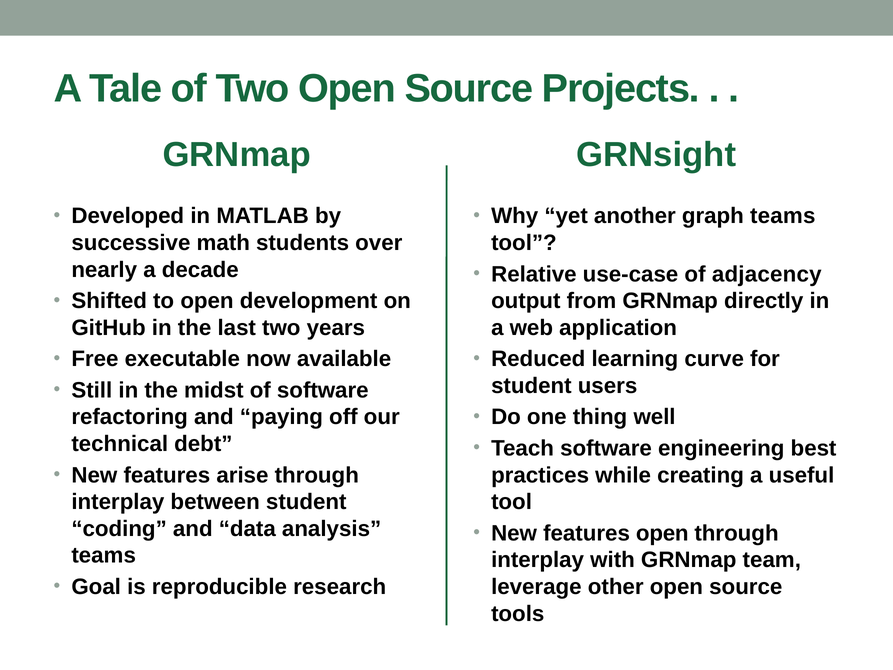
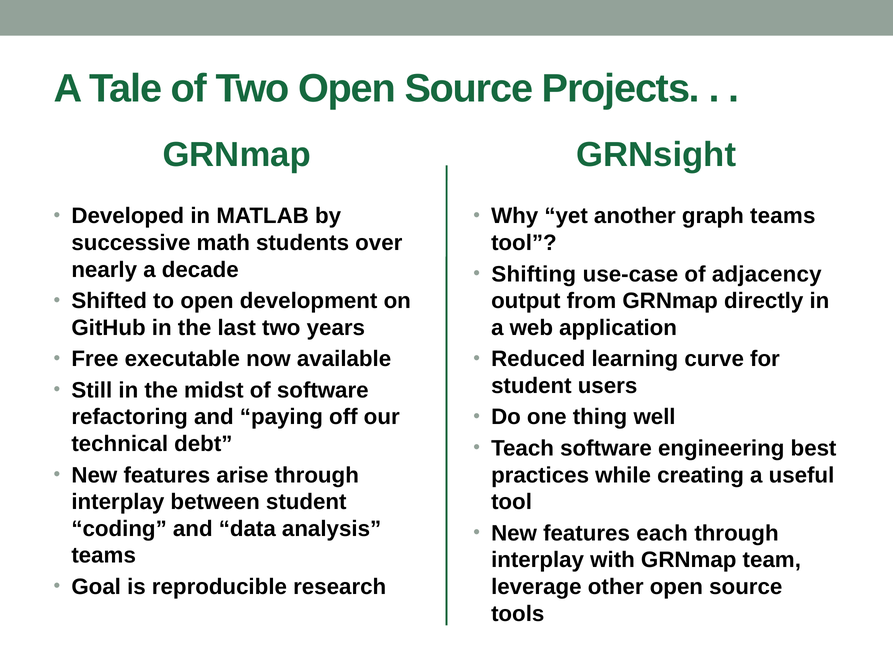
Relative: Relative -> Shifting (534, 274)
features open: open -> each (662, 533)
